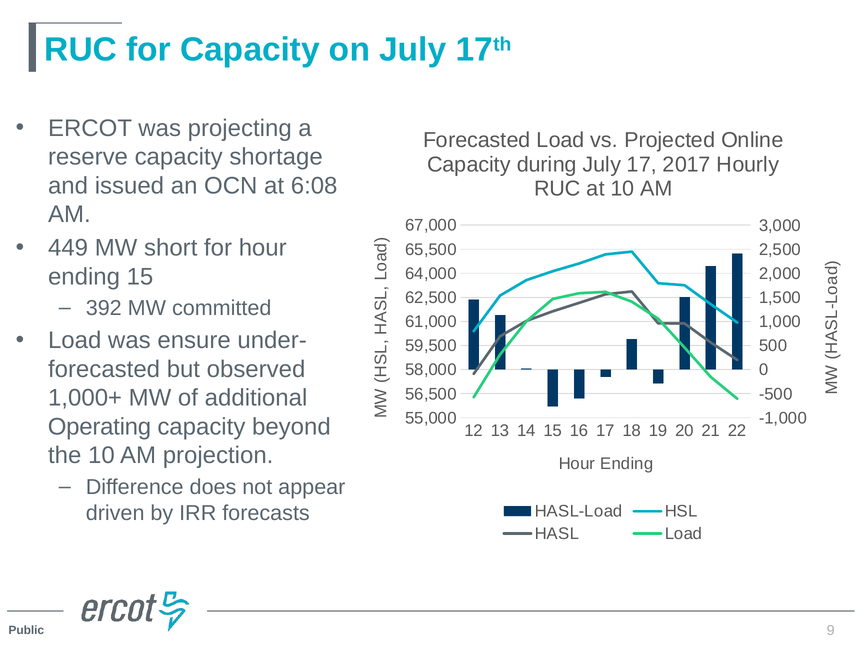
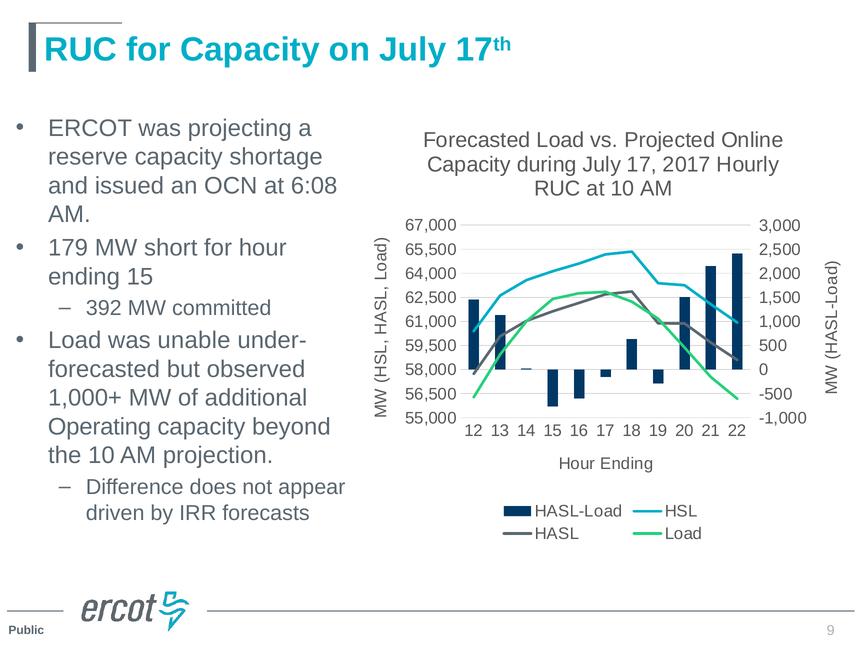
449: 449 -> 179 (68, 248)
ensure: ensure -> unable (194, 341)
